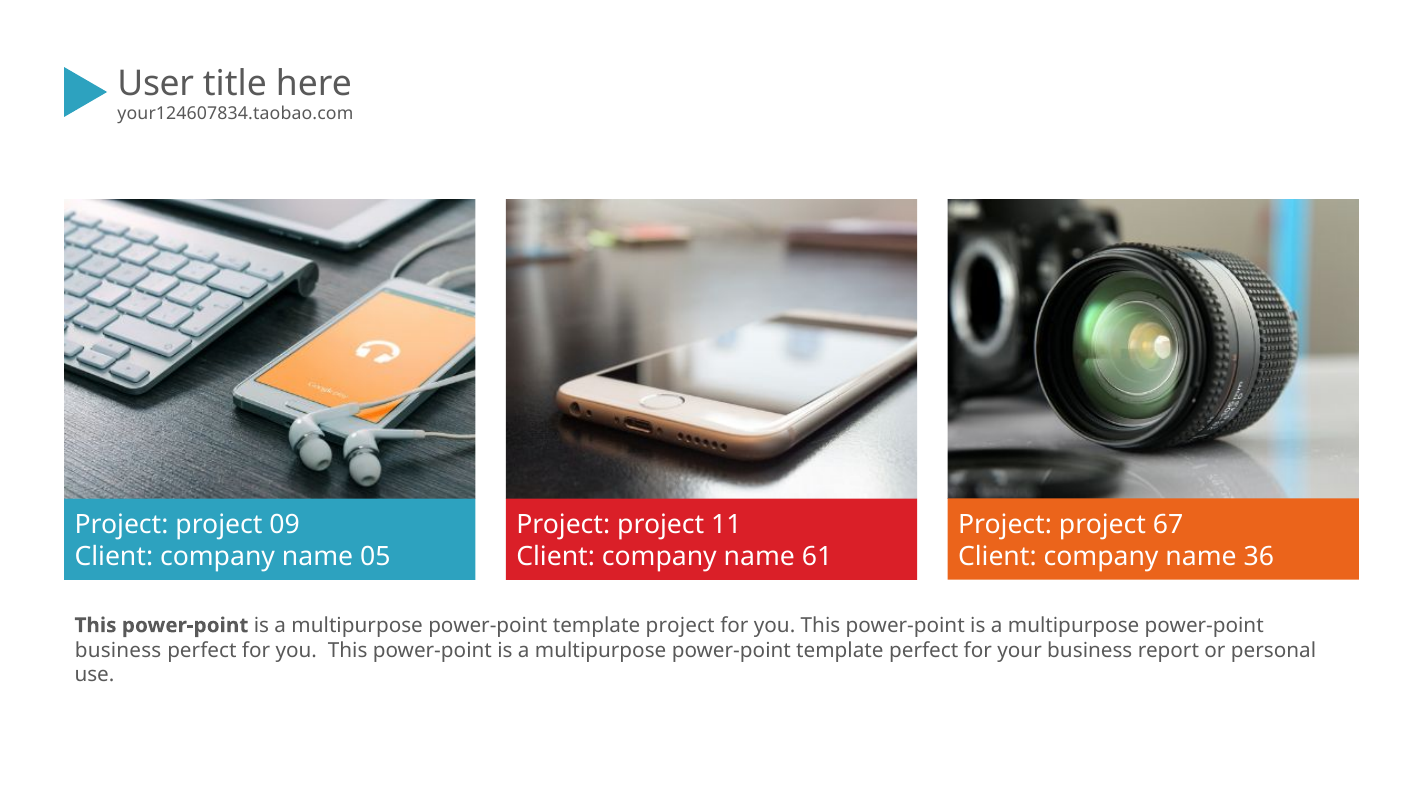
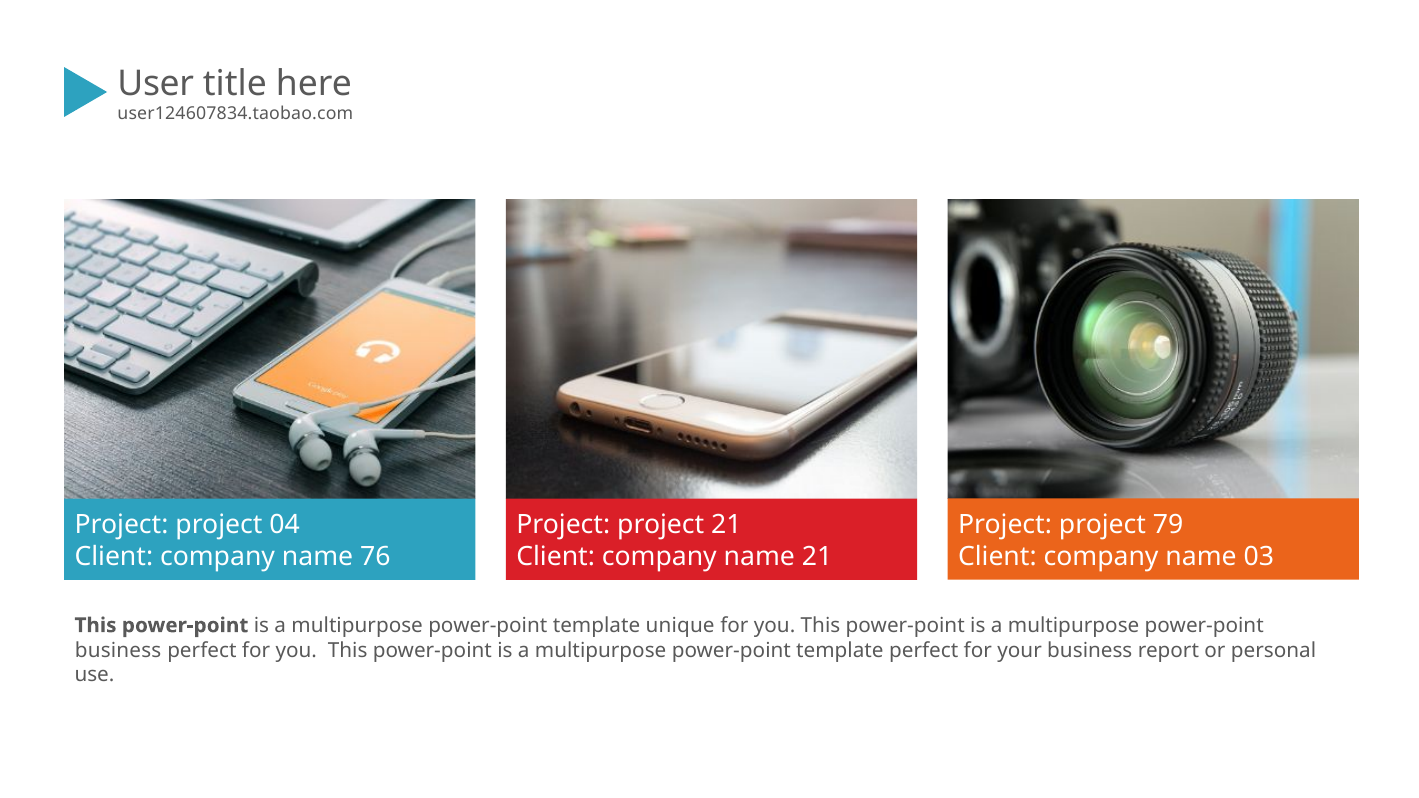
your124607834.taobao.com: your124607834.taobao.com -> user124607834.taobao.com (235, 114)
67: 67 -> 79 (1168, 525)
09: 09 -> 04 (285, 525)
project 11: 11 -> 21 (726, 525)
36: 36 -> 03 (1259, 557)
05: 05 -> 76 (375, 557)
name 61: 61 -> 21 (817, 557)
template project: project -> unique (680, 626)
